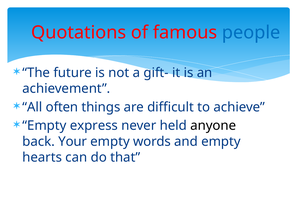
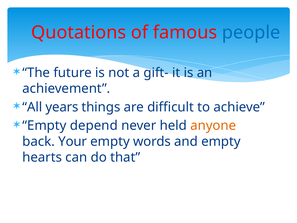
often: often -> years (62, 107)
express: express -> depend (94, 125)
anyone colour: black -> orange (213, 125)
